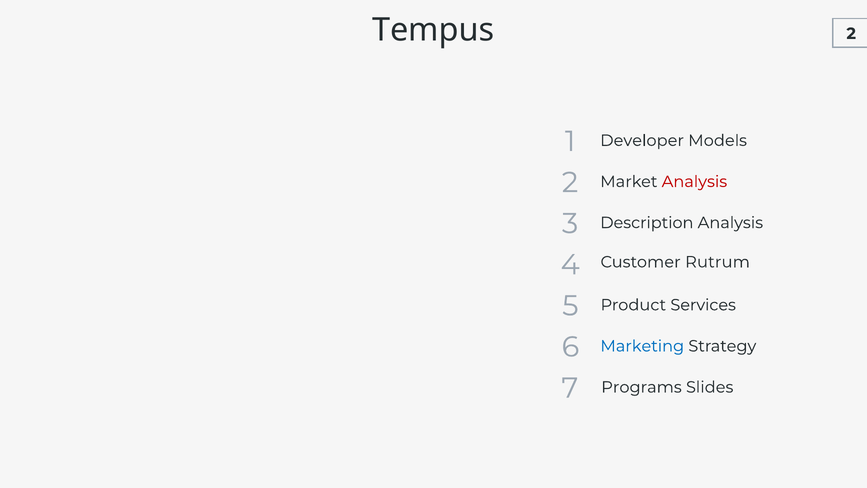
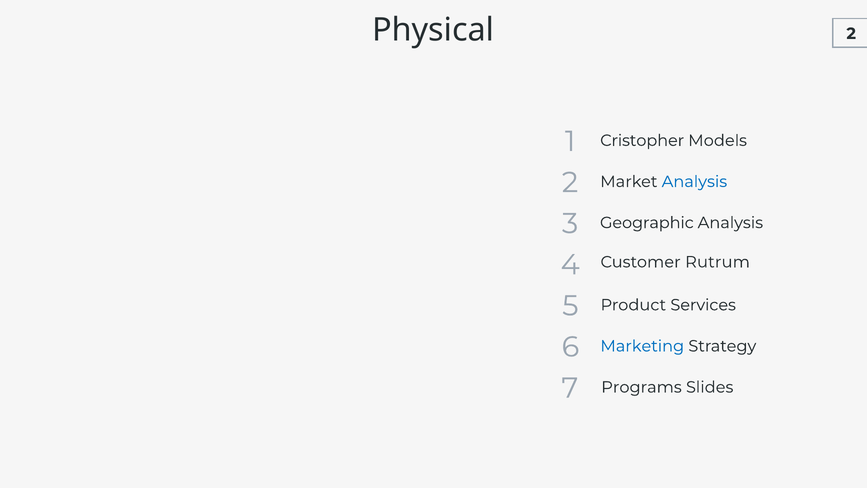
Tempus: Tempus -> Physical (433, 30)
Developer: Developer -> Cristopher (642, 140)
Analysis colour: red -> blue (694, 182)
Description: Description -> Geographic (647, 223)
